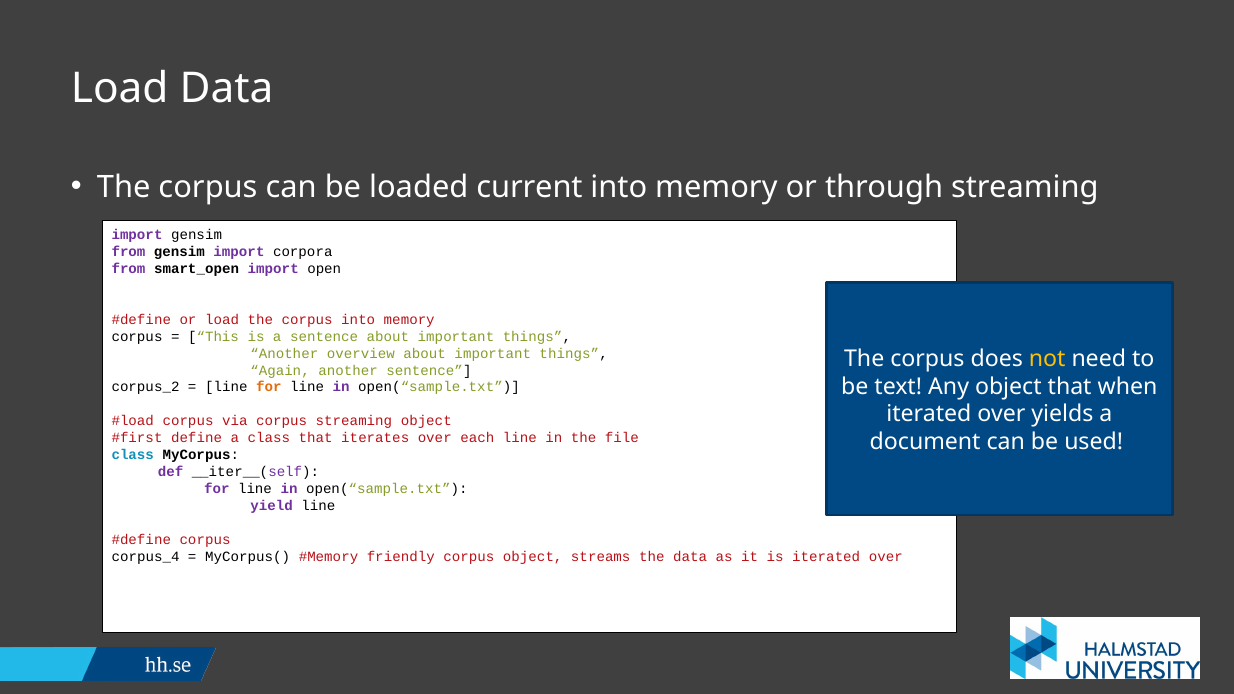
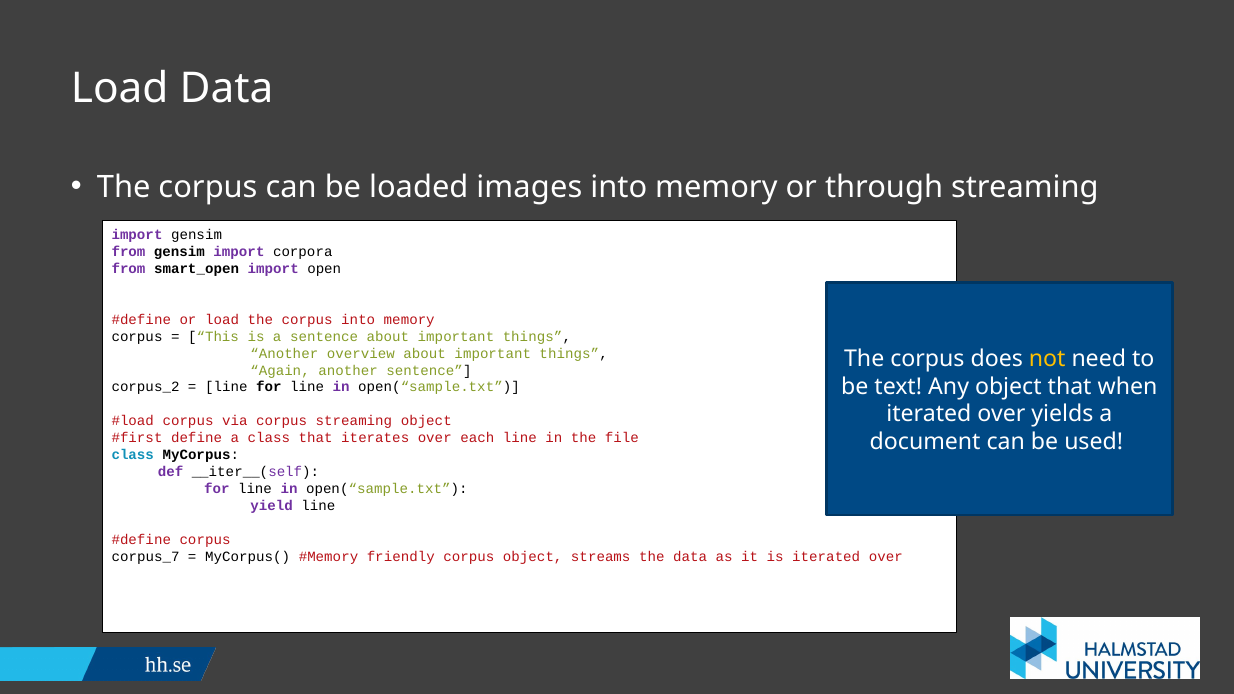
current: current -> images (529, 187)
for colour: orange -> black (269, 387)
corpus_4: corpus_4 -> corpus_7 (146, 557)
